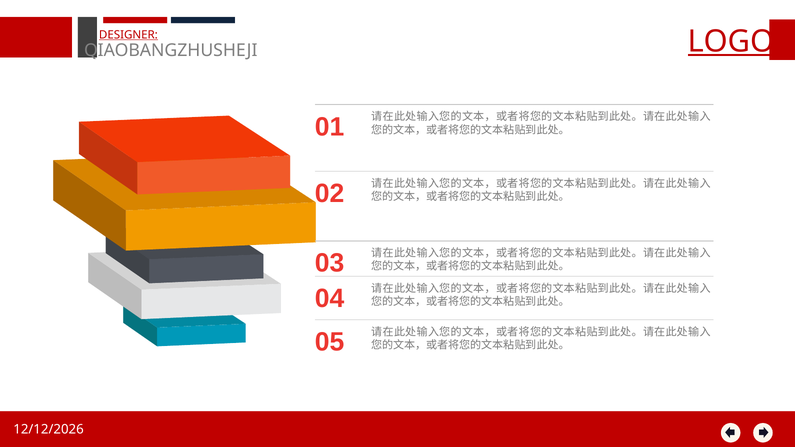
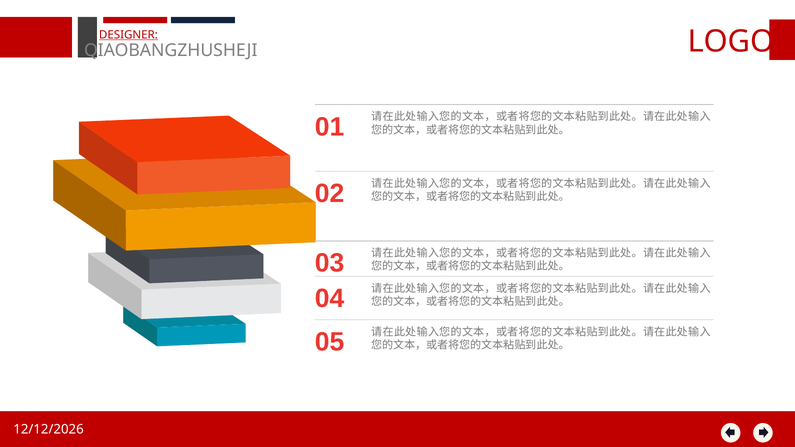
LOGO underline: present -> none (731, 42)
